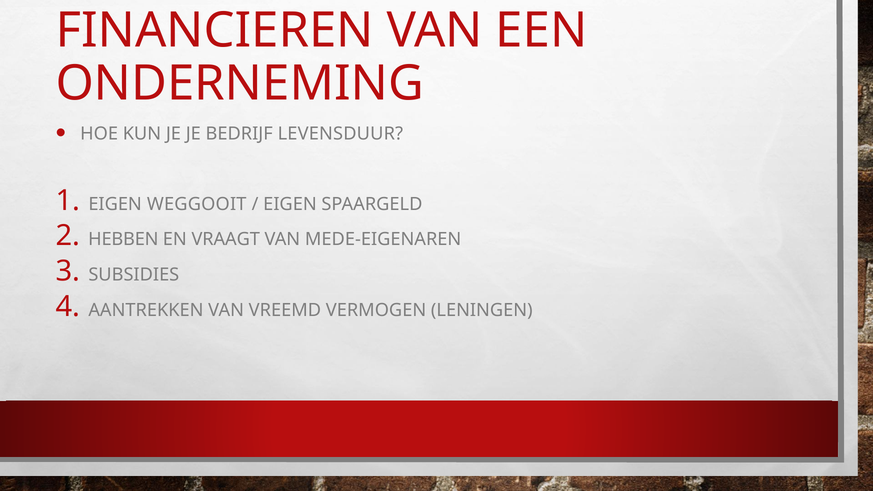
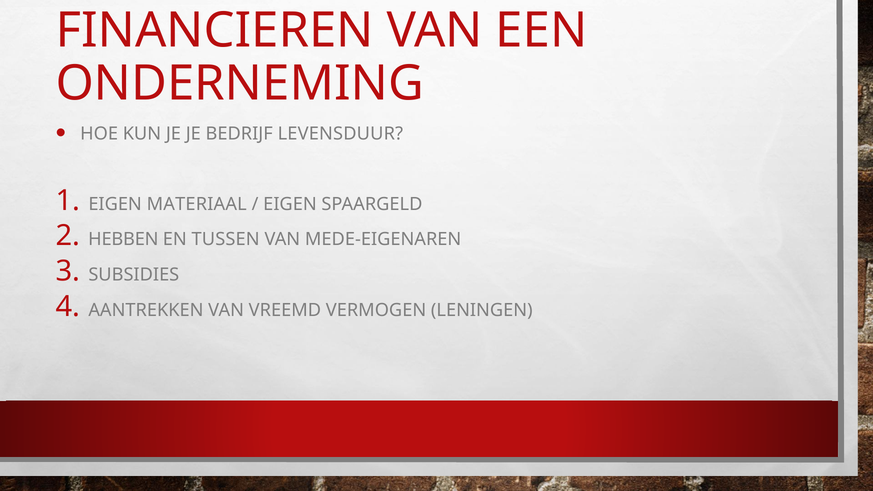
WEGGOOIT: WEGGOOIT -> MATERIAAL (197, 204)
VRAAGT: VRAAGT -> TUSSEN (226, 239)
